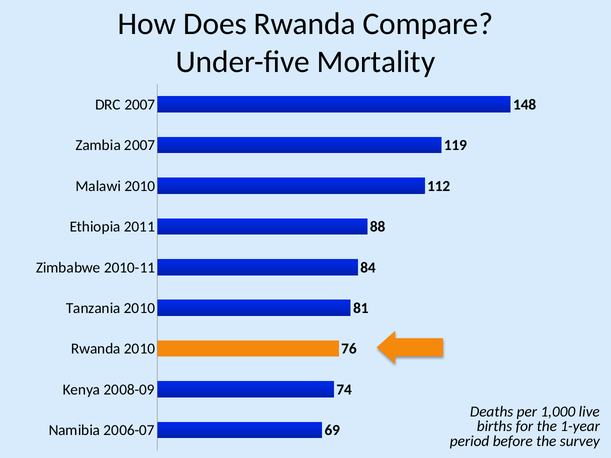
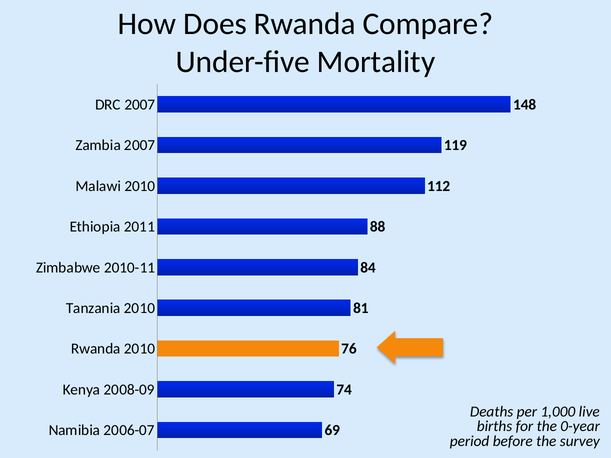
1-year: 1-year -> 0-year (580, 427)
